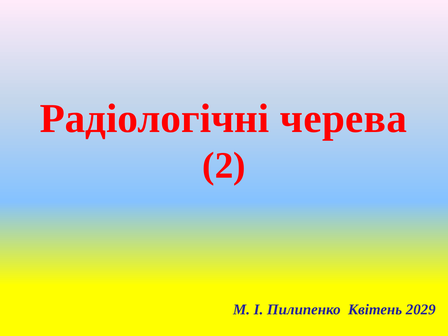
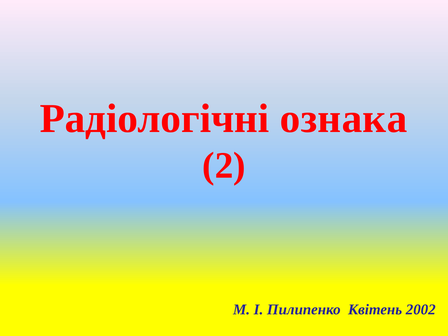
черева: черева -> ознака (343, 119)
2029: 2029 -> 2002 (421, 310)
